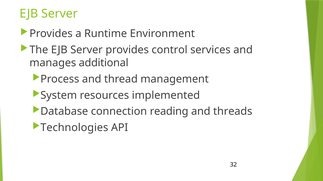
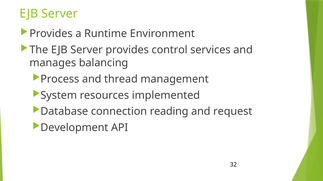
additional: additional -> balancing (104, 63)
threads: threads -> request (233, 112)
Technologies: Technologies -> Development (74, 128)
